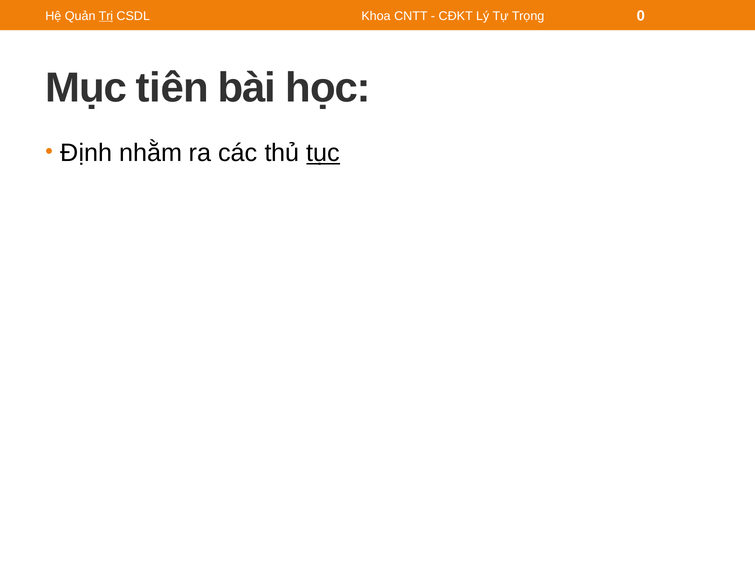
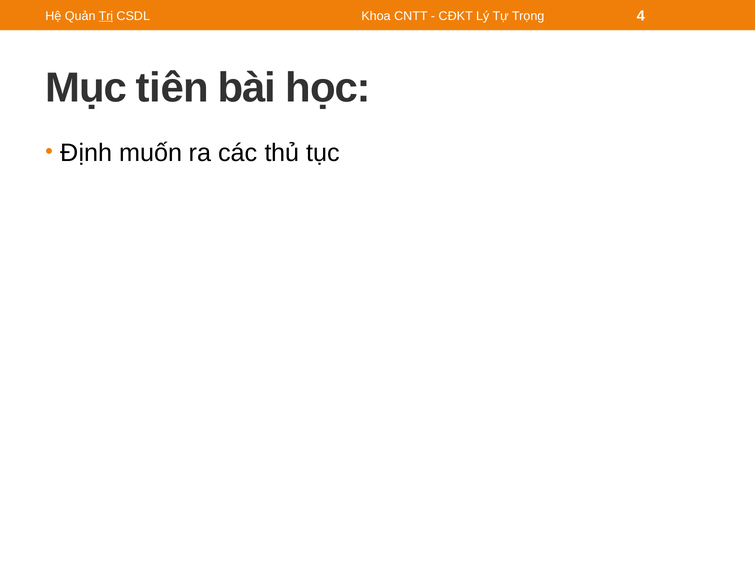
0: 0 -> 4 (641, 16)
nhằm: nhằm -> muốn (151, 153)
tục underline: present -> none (323, 153)
